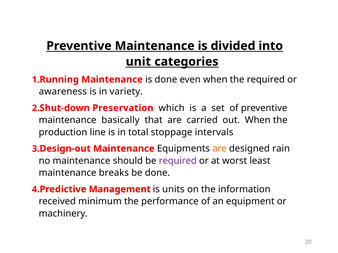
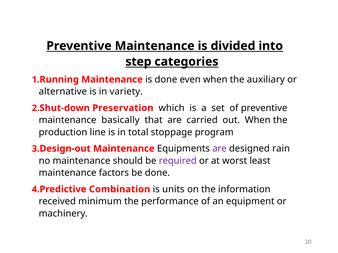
unit: unit -> step (138, 62)
the required: required -> auxiliary (266, 80)
awareness: awareness -> alternative (63, 92)
intervals: intervals -> program (214, 132)
are colour: orange -> purple (219, 149)
breaks: breaks -> factors (114, 173)
Management: Management -> Combination (120, 190)
